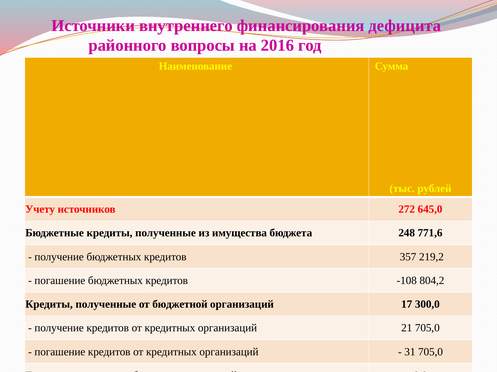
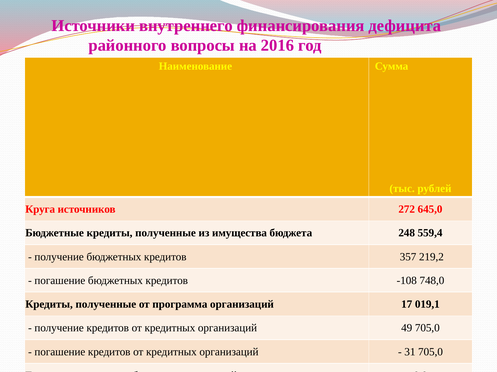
Учету: Учету -> Круга (40, 210)
771,6: 771,6 -> 559,4 (430, 233)
804,2: 804,2 -> 748,0 (432, 281)
бюджетной: бюджетной -> программа (180, 305)
300,0: 300,0 -> 019,1 (427, 305)
21: 21 -> 49 (407, 329)
